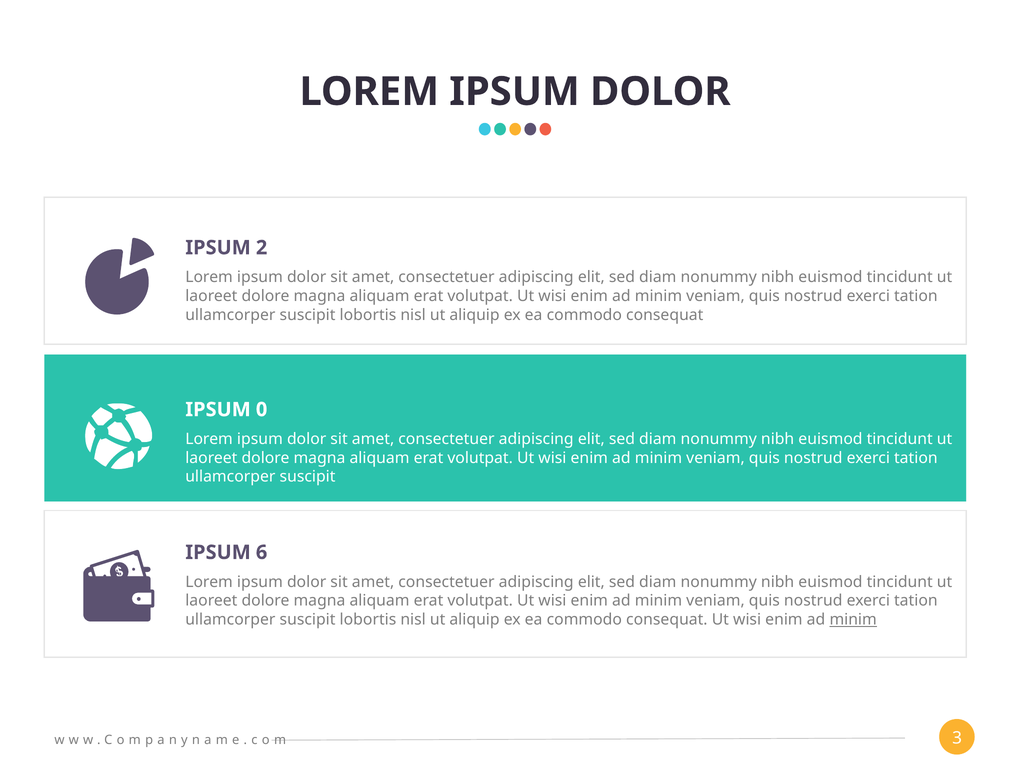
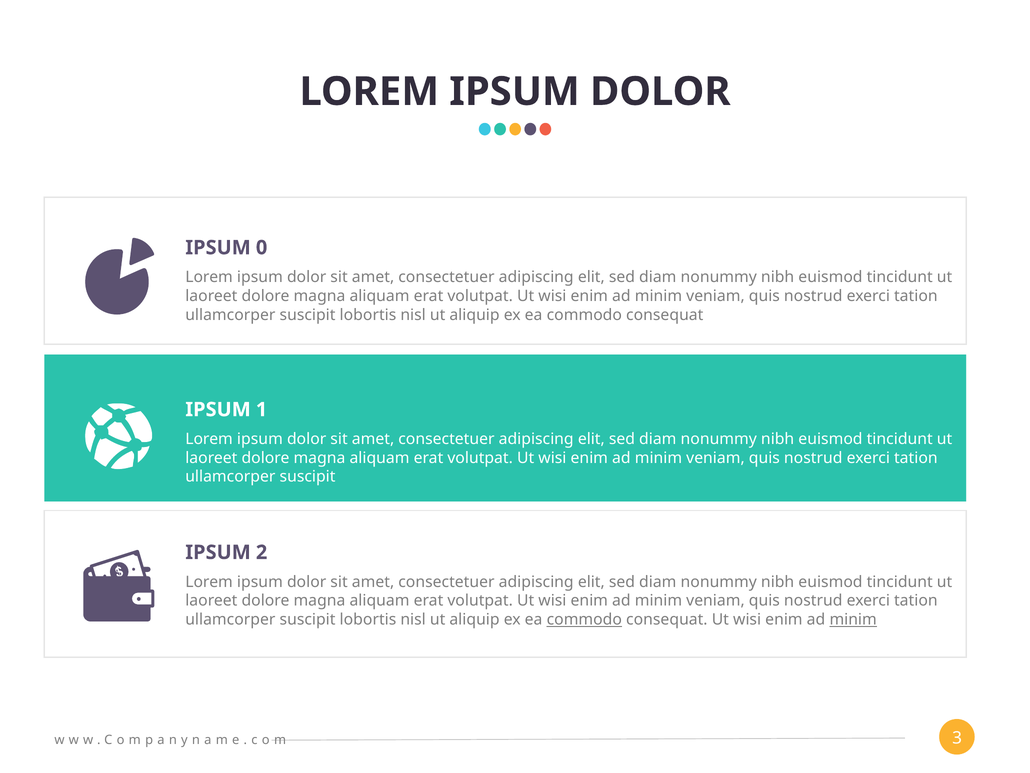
2: 2 -> 0 (262, 247)
0: 0 -> 1 (262, 409)
6: 6 -> 2 (262, 552)
commodo underline: none -> present (584, 619)
